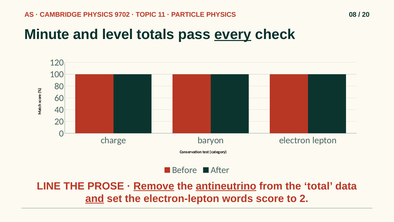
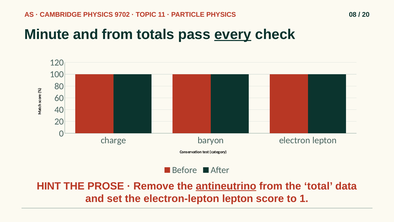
and level: level -> from (118, 34)
LINE: LINE -> HINT (49, 186)
Remove underline: present -> none (154, 186)
and underline: present -> none (95, 198)
electron-lepton words: words -> lepton (238, 198)
2: 2 -> 1 (304, 198)
